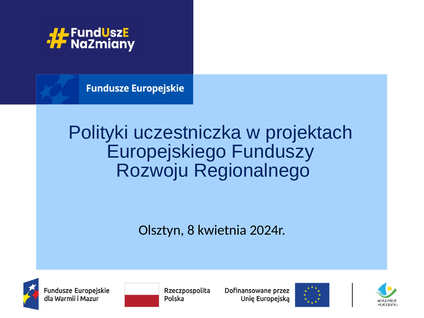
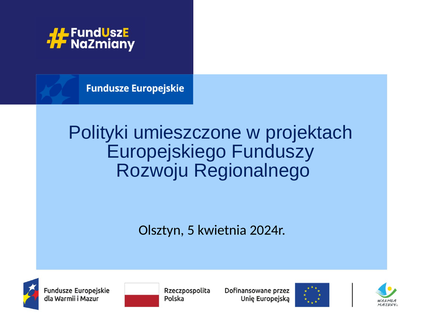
uczestniczka: uczestniczka -> umieszczone (188, 132)
8: 8 -> 5 (191, 230)
